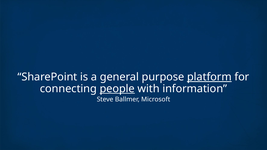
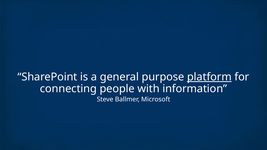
people underline: present -> none (117, 89)
